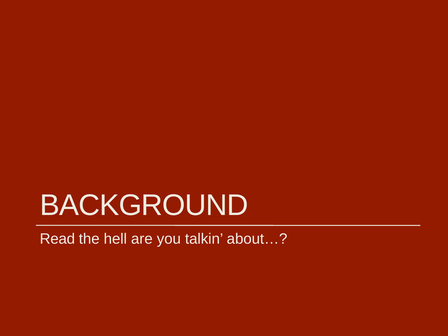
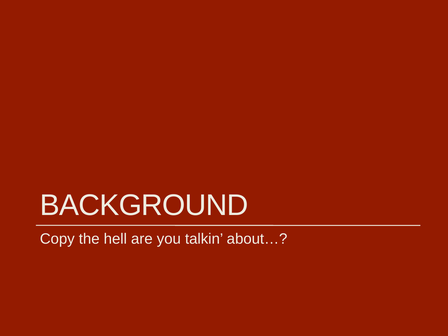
Read: Read -> Copy (57, 239)
